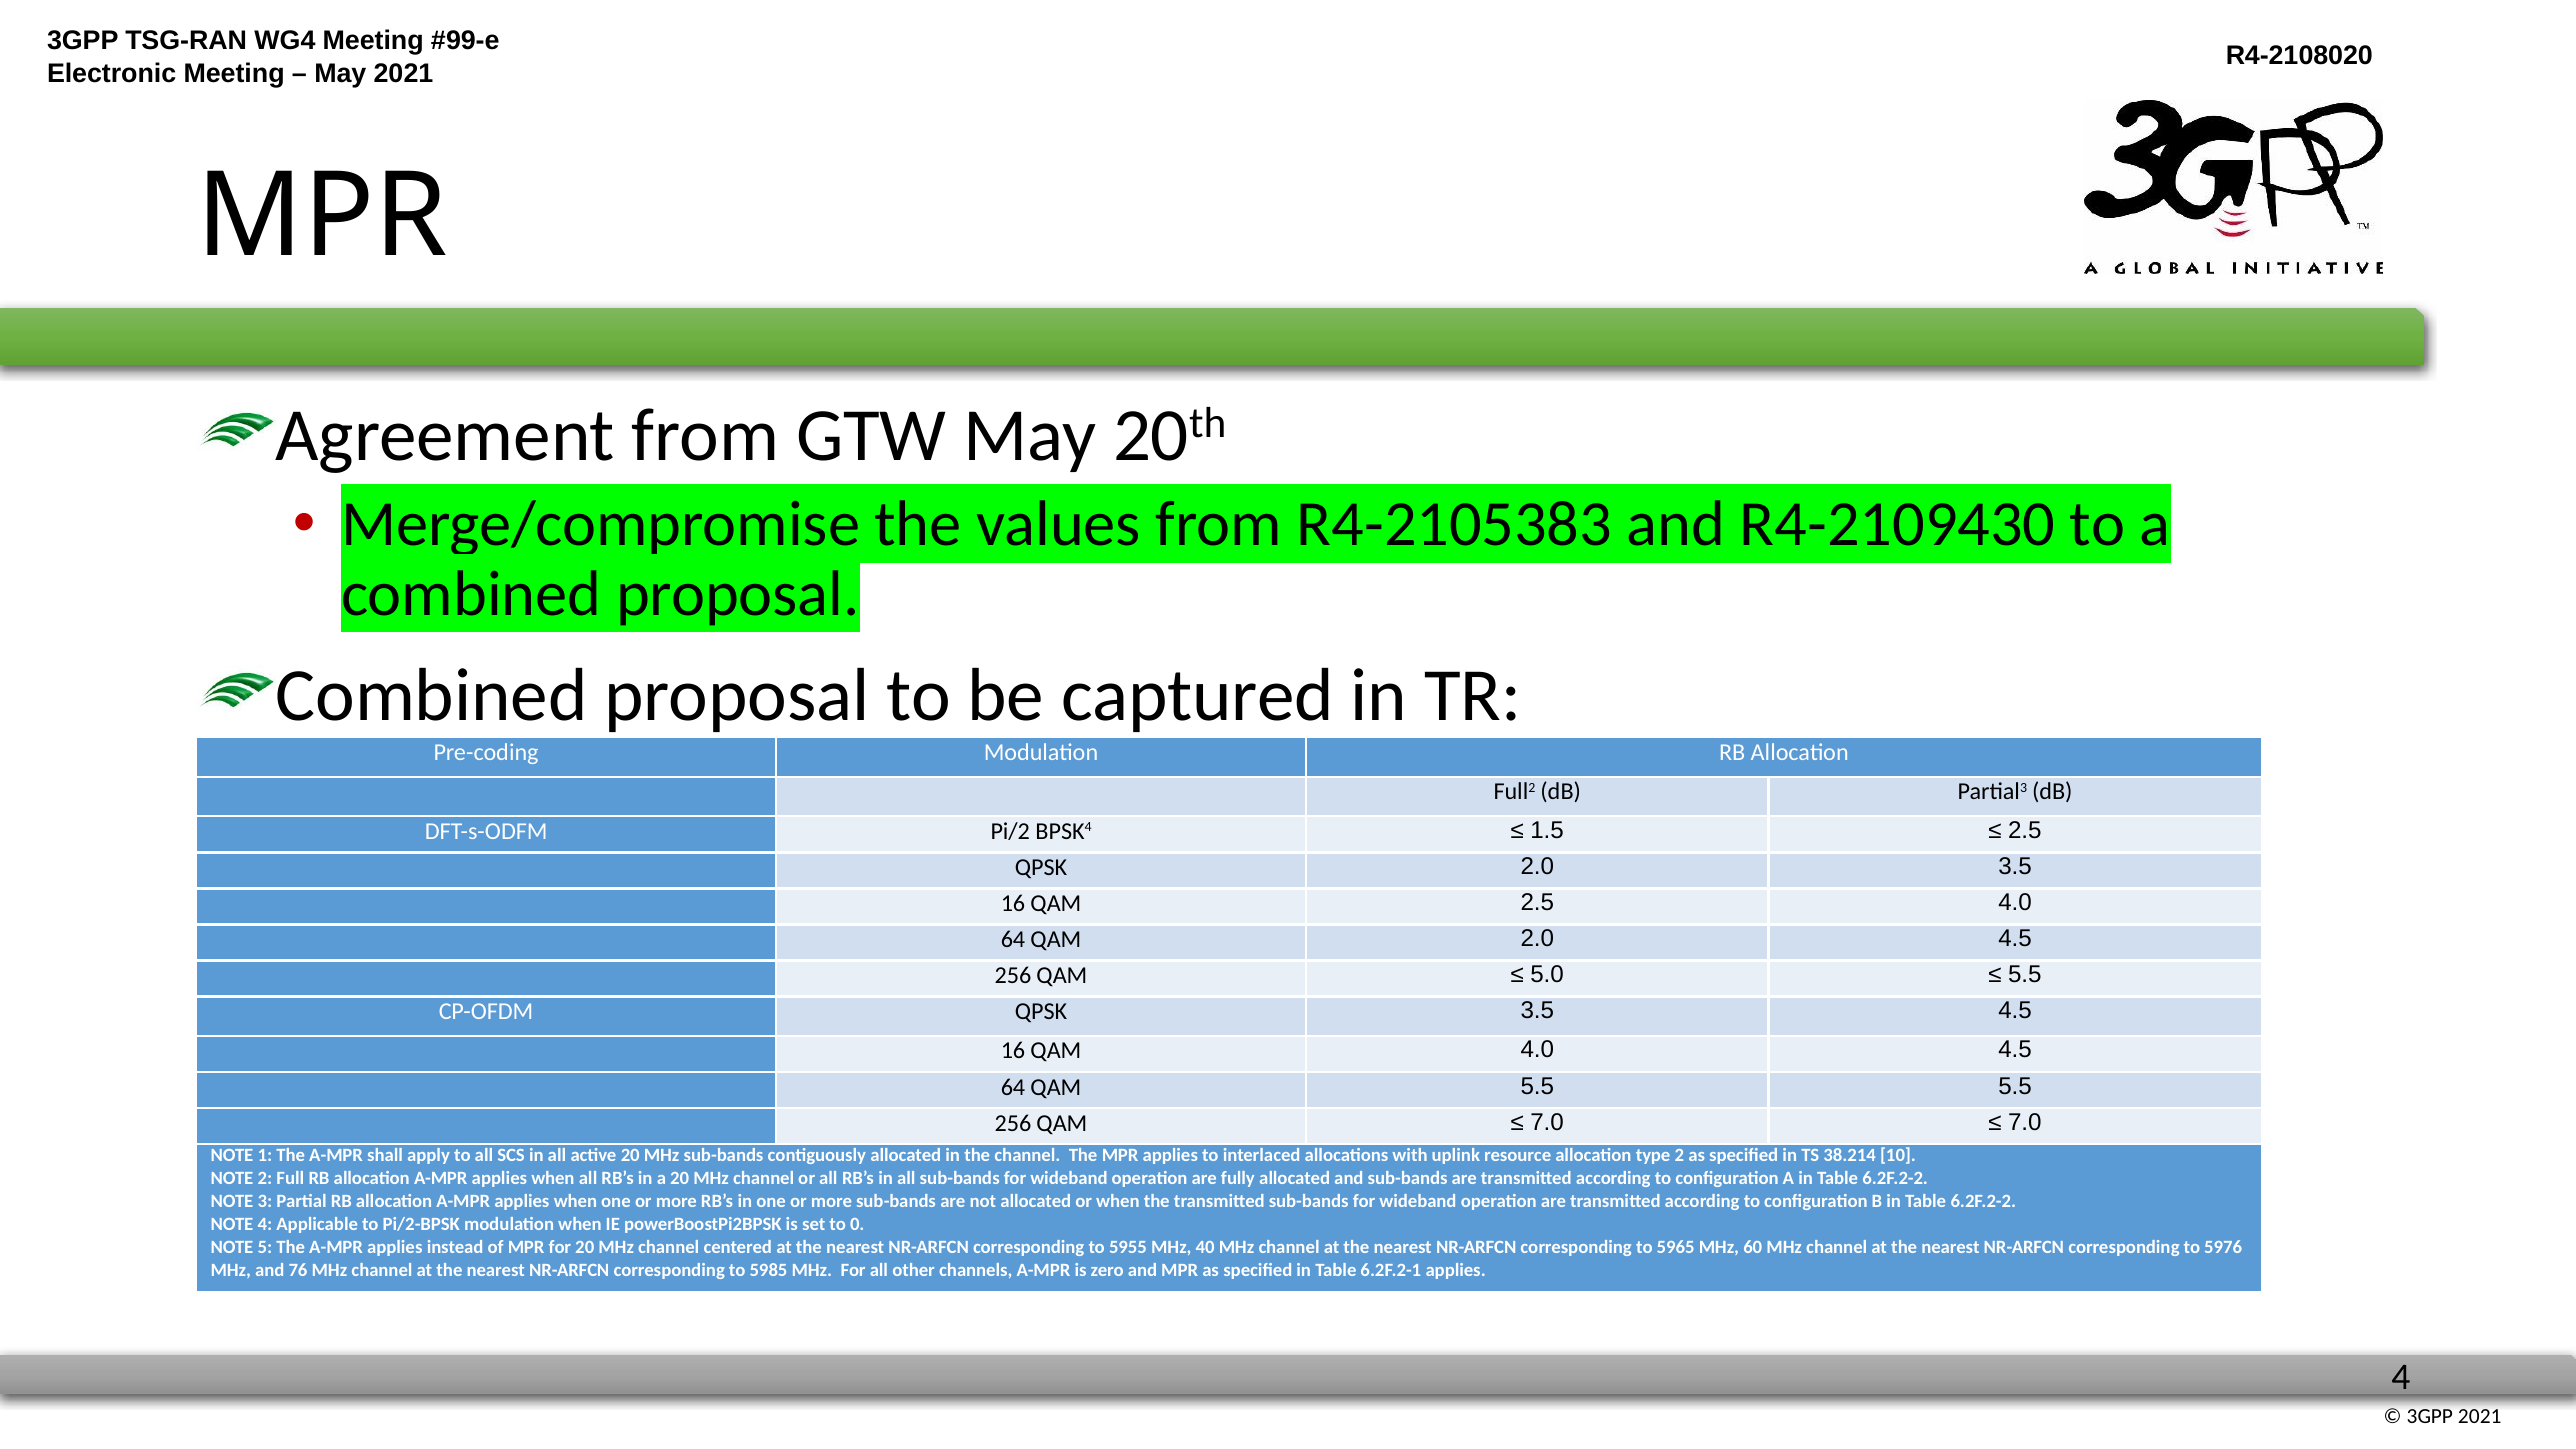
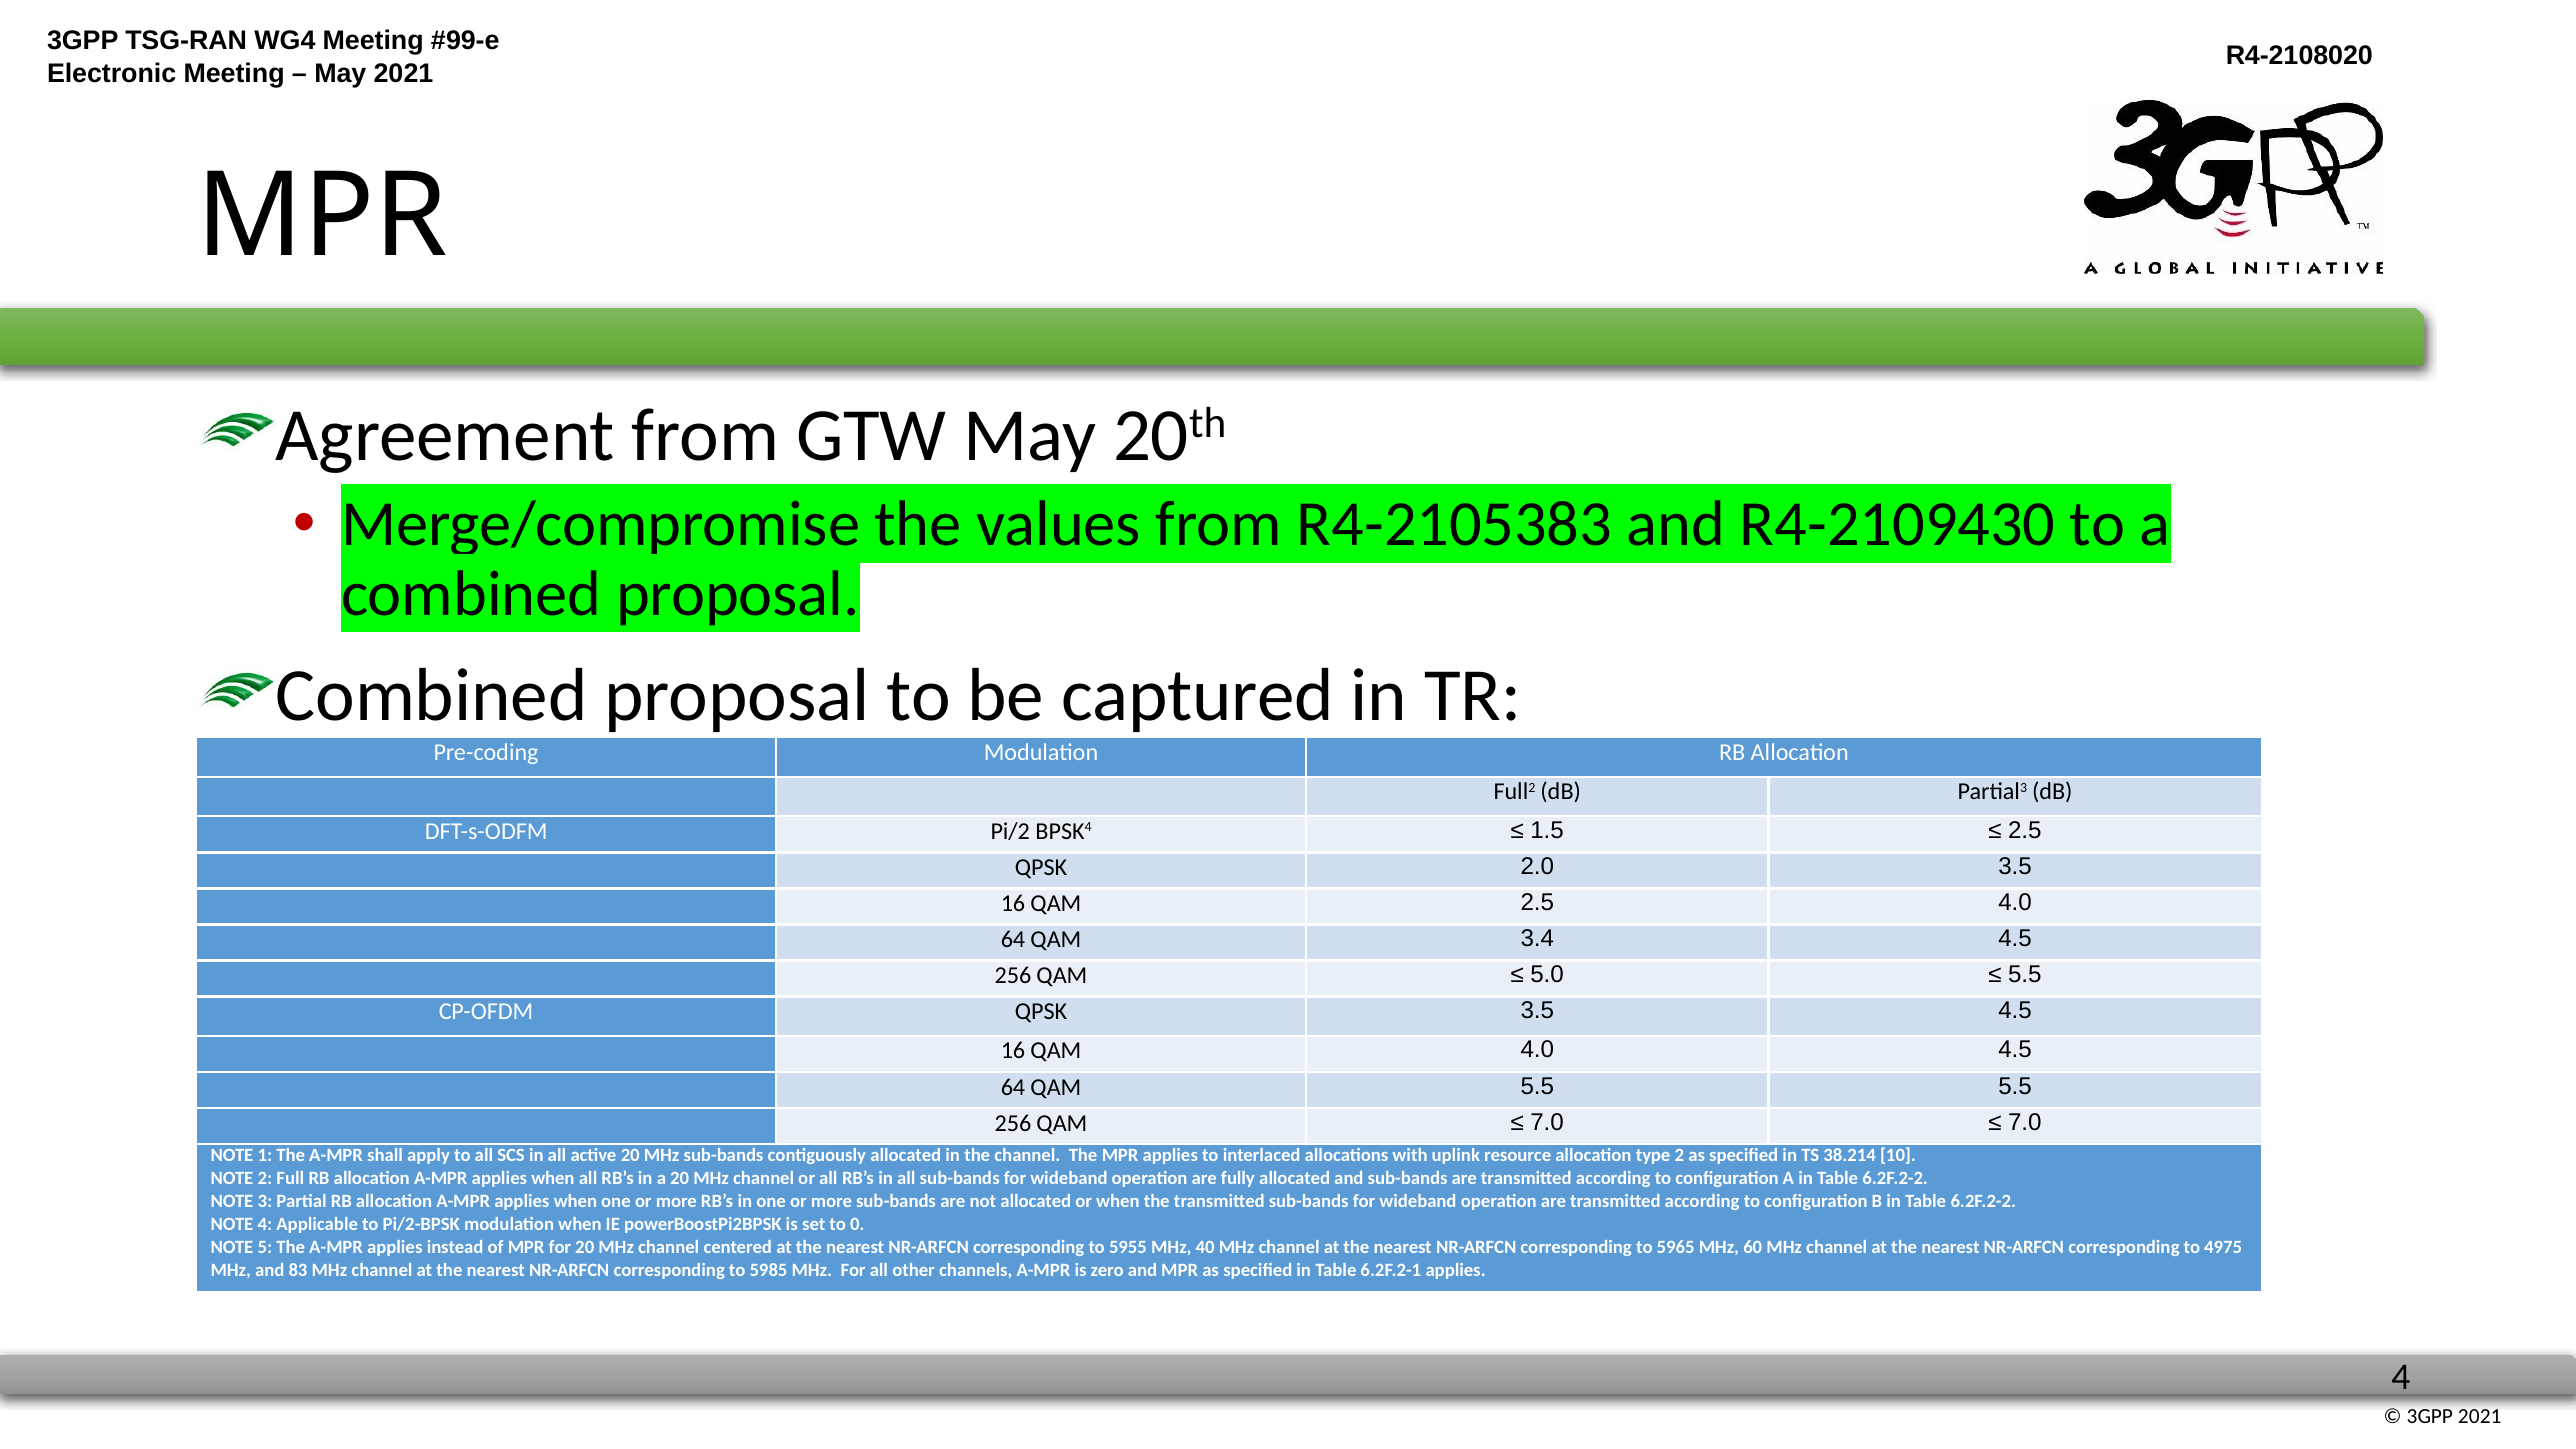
QAM 2.0: 2.0 -> 3.4 (1537, 938)
5976: 5976 -> 4975 (2223, 1247)
76: 76 -> 83 (298, 1270)
